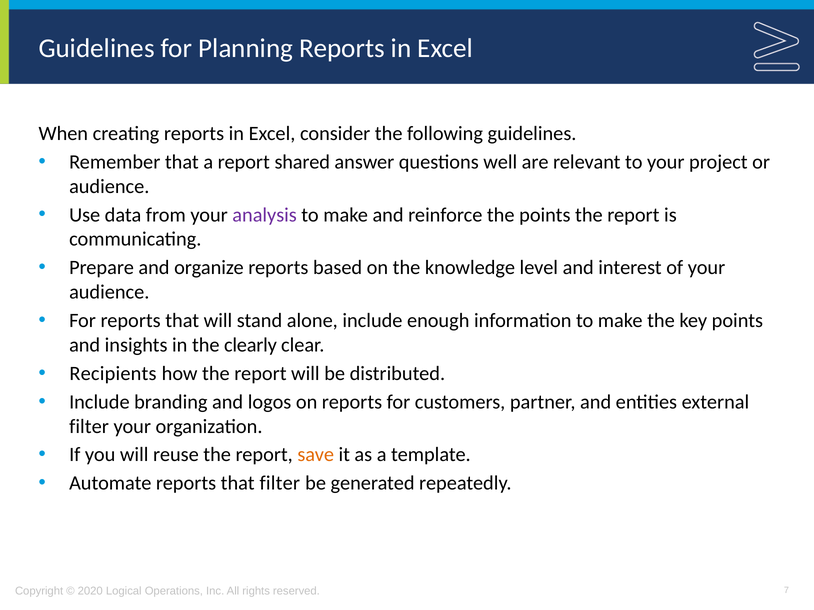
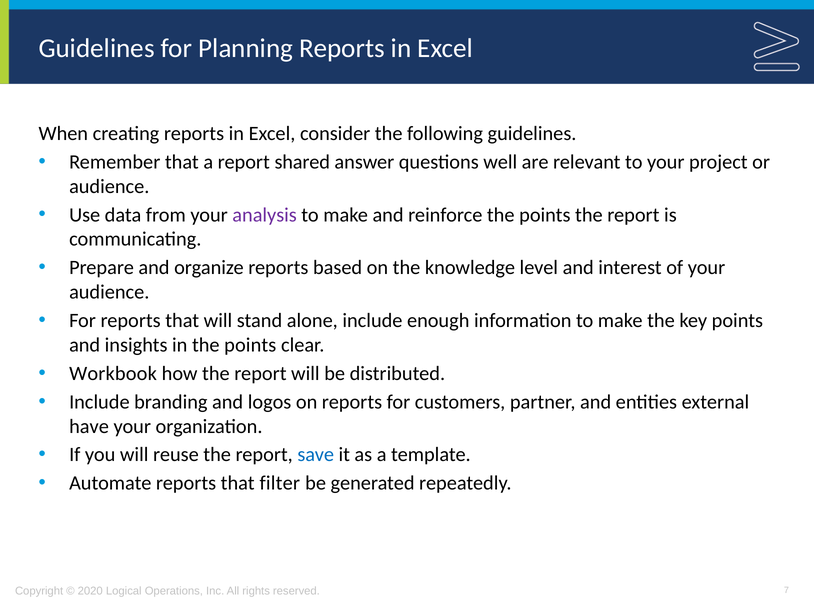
in the clearly: clearly -> points (250, 345)
Recipients: Recipients -> Workbook (113, 374)
filter: filter -> have (89, 427)
save colour: orange -> blue (316, 455)
